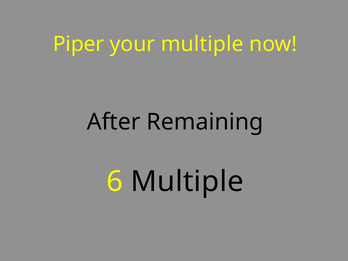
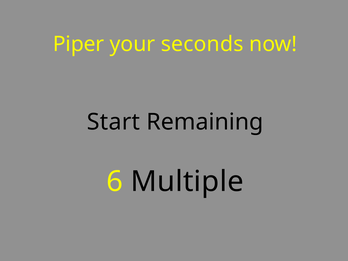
your multiple: multiple -> seconds (202, 44)
After: After -> Start (113, 122)
